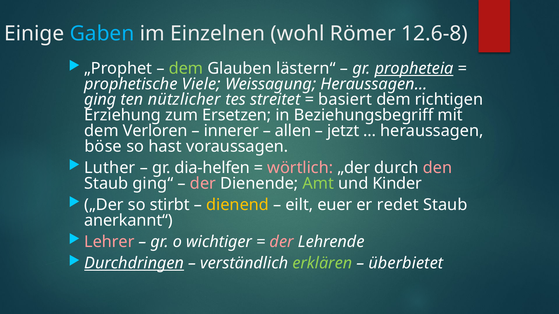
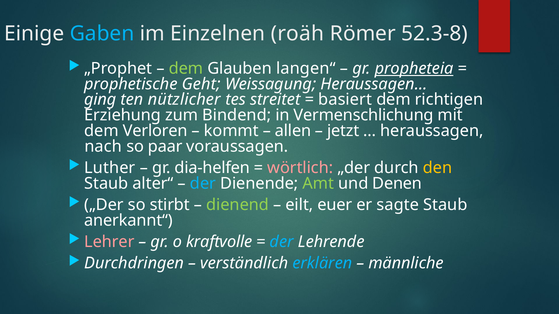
wohl: wohl -> roäh (297, 34)
12.6-8: 12.6-8 -> 52.3-8 (434, 34)
lästern“: lästern“ -> langen“ (306, 68)
Viele: Viele -> Geht (201, 84)
Ersetzen: Ersetzen -> Bindend (237, 115)
Beziehungsbegriff: Beziehungsbegriff -> Vermenschlichung (364, 115)
innerer: innerer -> kommt (231, 131)
böse: böse -> nach (103, 147)
hast: hast -> paar (165, 147)
den colour: pink -> yellow (438, 168)
ging“: ging“ -> alter“ (153, 184)
der colour: pink -> light blue (203, 184)
Kinder: Kinder -> Denen (397, 184)
dienend colour: yellow -> light green (238, 205)
redet: redet -> sagte (398, 205)
wichtiger: wichtiger -> kraftvolle (219, 242)
der colour: pink -> light blue (282, 242)
Durchdringen underline: present -> none (134, 264)
erklären colour: light green -> light blue (322, 264)
überbietet: überbietet -> männliche (406, 264)
